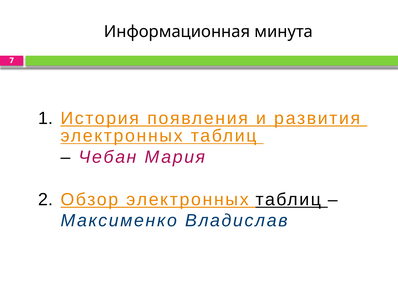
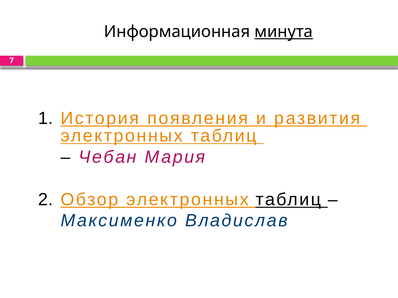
минута underline: none -> present (284, 32)
